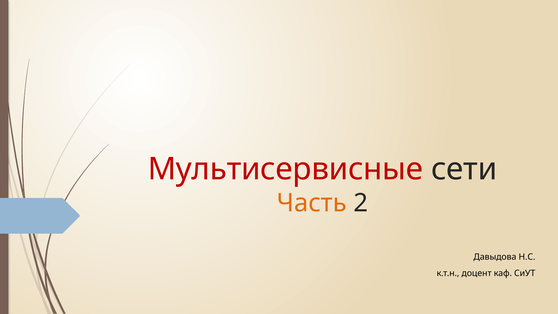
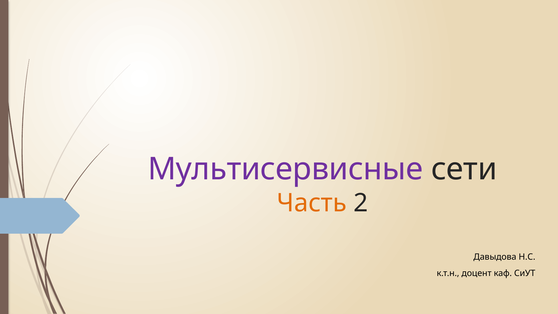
Мультисервисные colour: red -> purple (285, 169)
